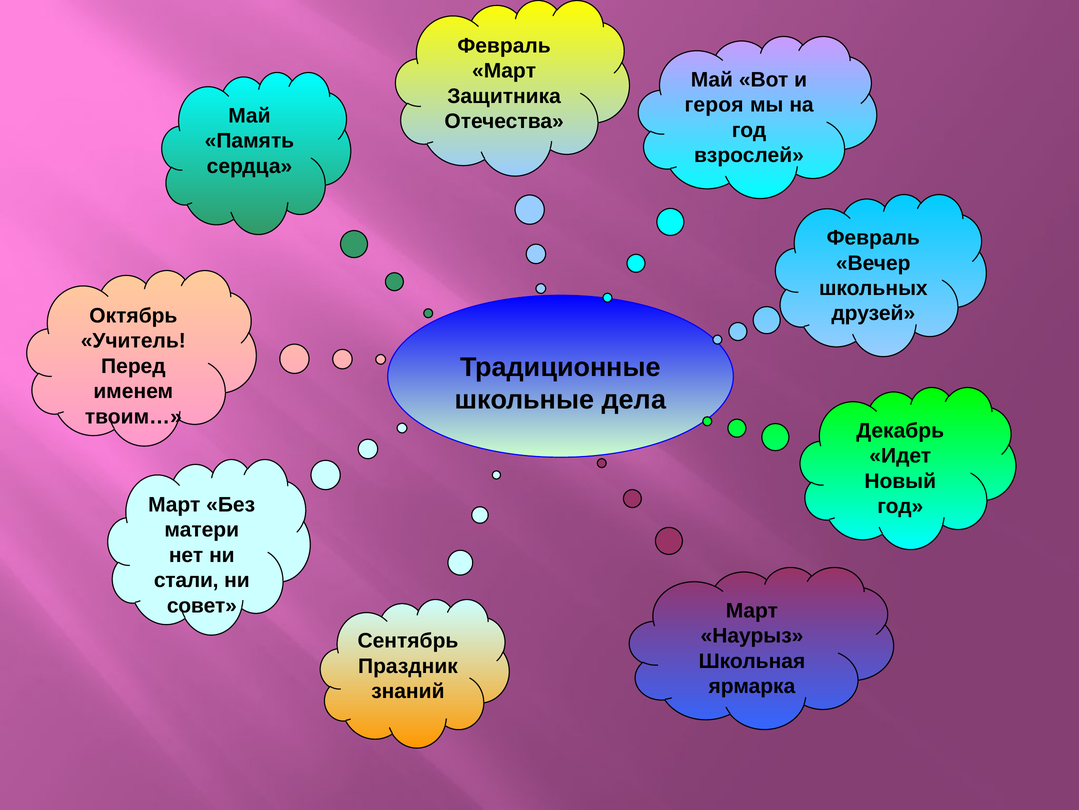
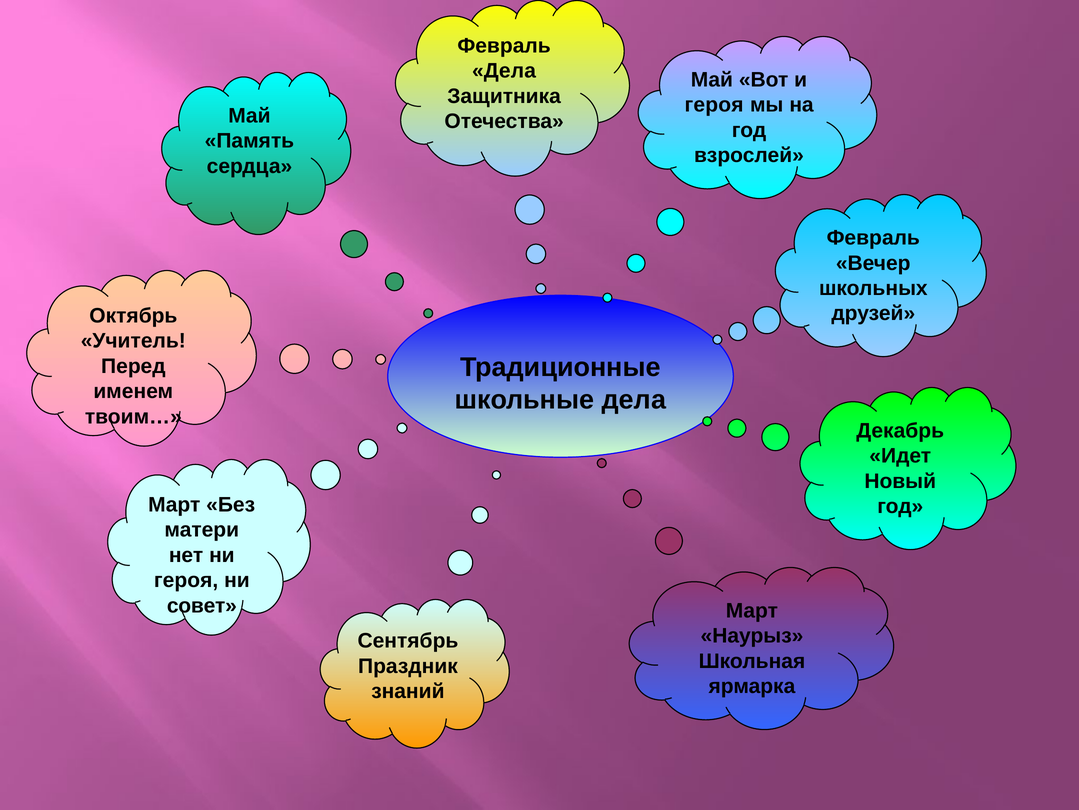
Март: Март -> Дела (504, 71)
стали: стали -> героя (186, 580)
